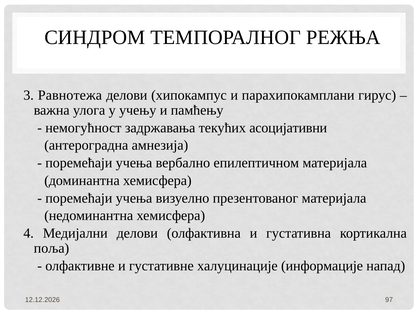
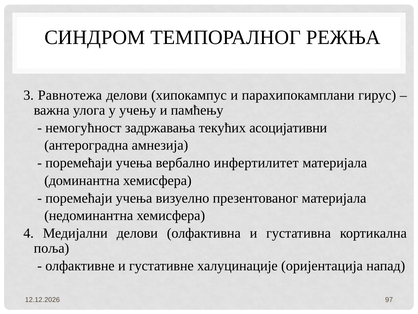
епилептичном: епилептичном -> инфертилитет (256, 163)
информације: информације -> оријентација (322, 265)
